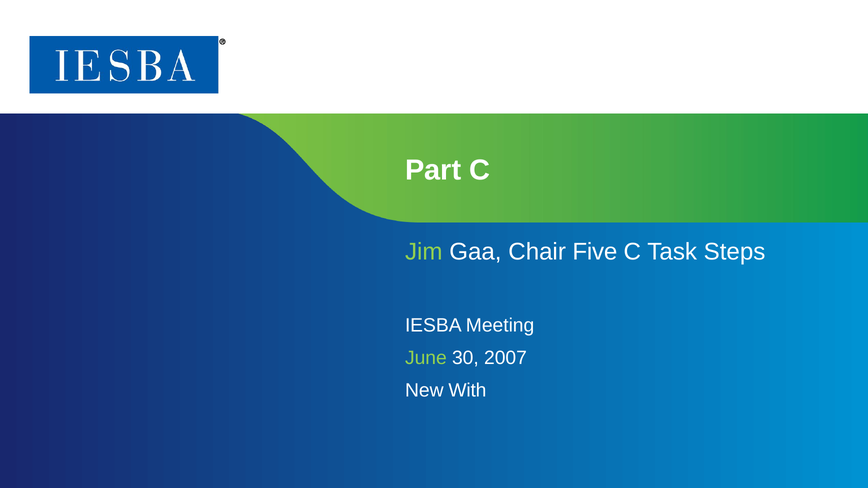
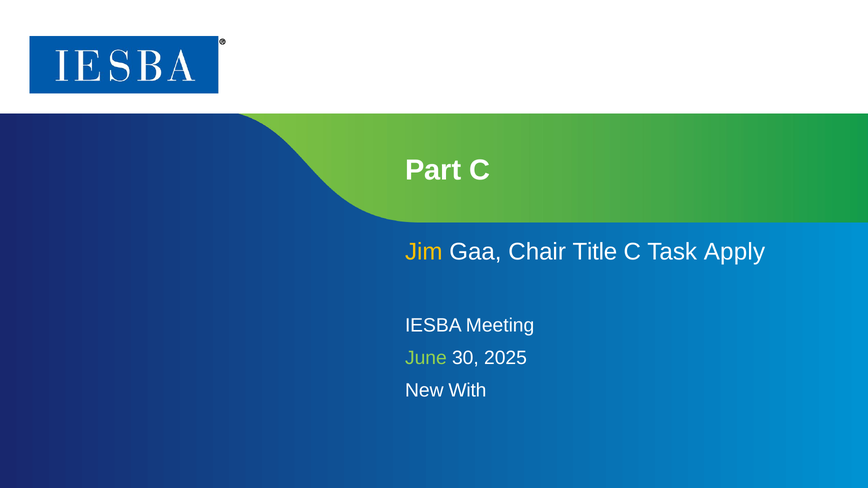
Jim colour: light green -> yellow (424, 252)
Five: Five -> Title (595, 252)
Steps: Steps -> Apply (734, 252)
2007: 2007 -> 2025 (506, 358)
